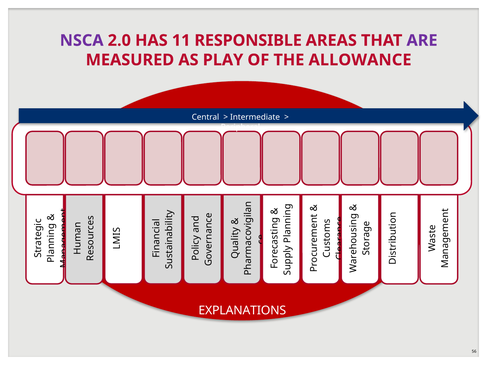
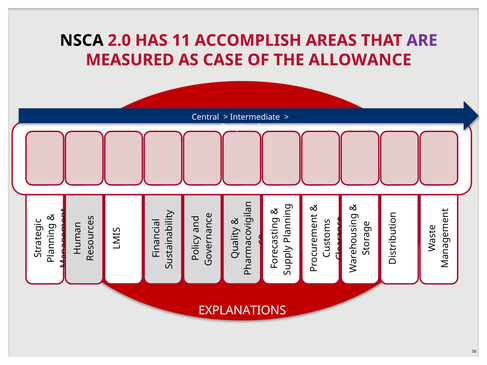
NSCA colour: purple -> black (82, 40)
RESPONSIBLE: RESPONSIBLE -> ACCOMPLISH (248, 40)
PLAY: PLAY -> CASE (223, 60)
